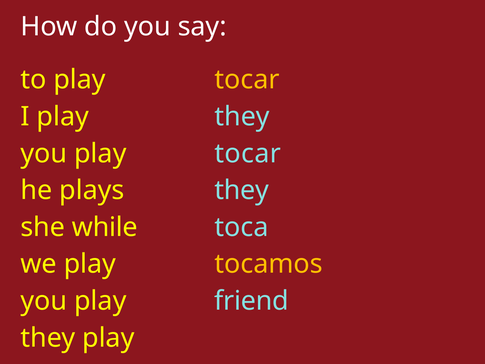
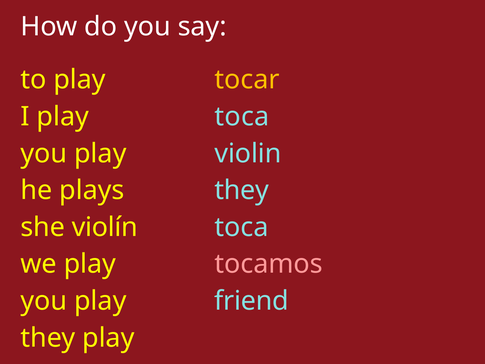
play they: they -> toca (242, 116)
you play tocar: tocar -> violin (248, 153)
while: while -> violín (105, 227)
tocamos colour: yellow -> pink (269, 264)
